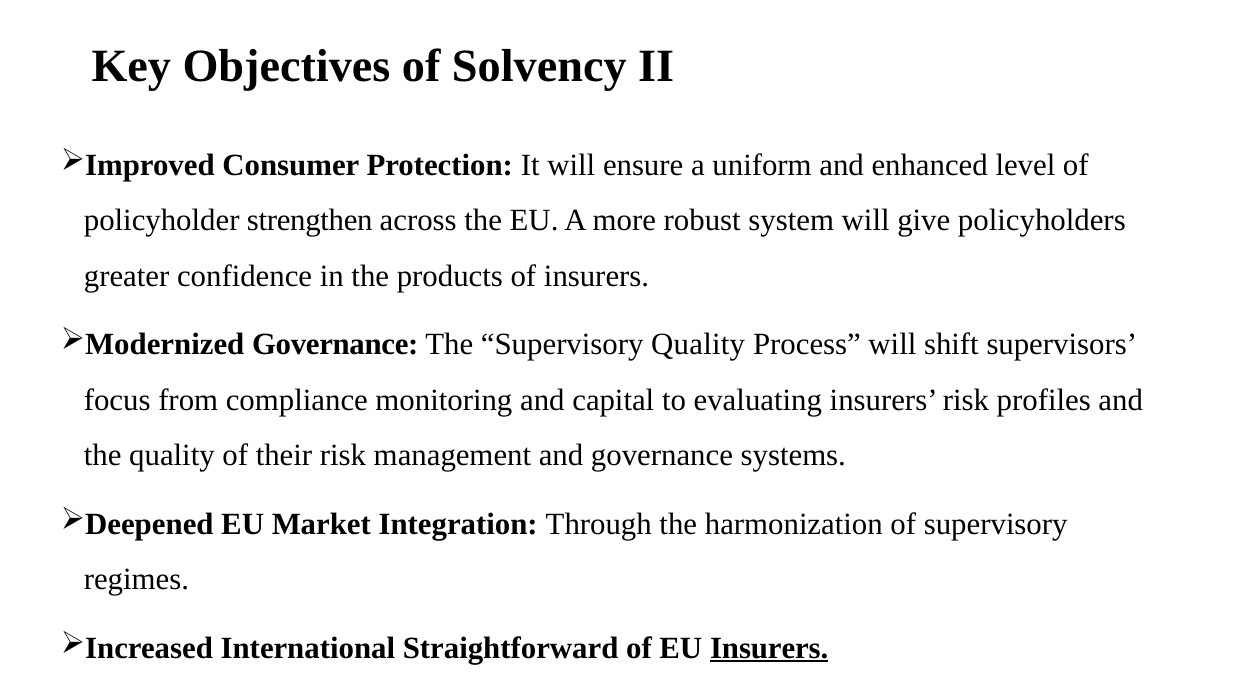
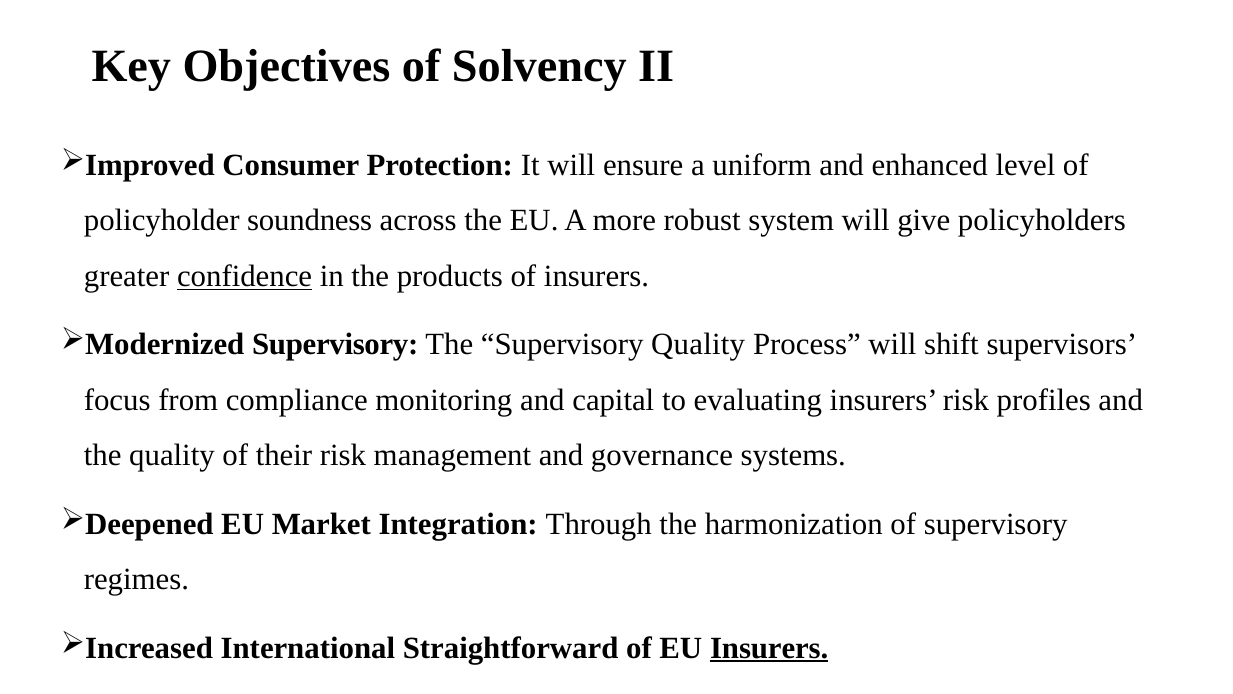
strengthen: strengthen -> soundness (310, 221)
confidence underline: none -> present (245, 276)
Governance: Governance -> Supervisory (335, 344)
